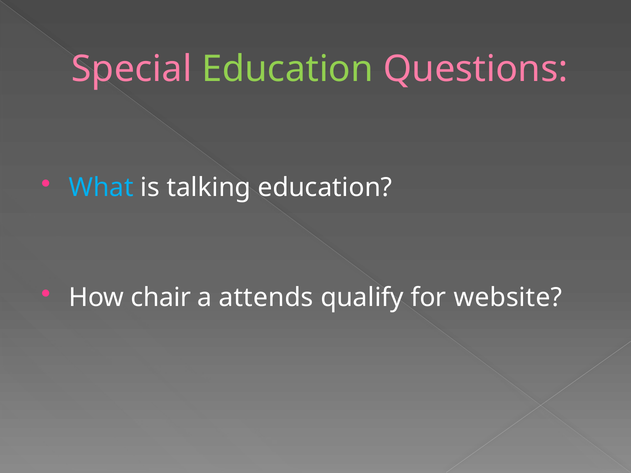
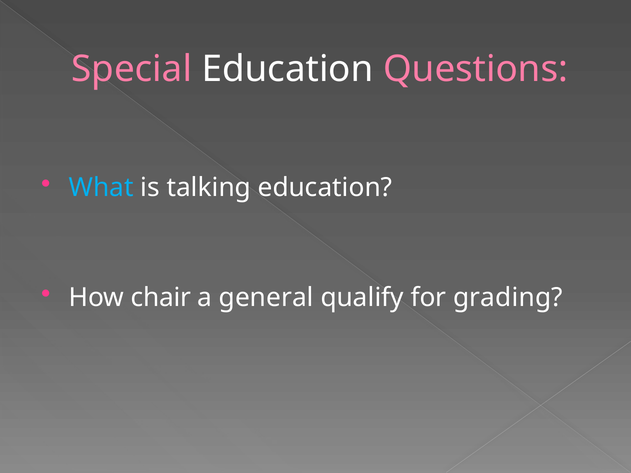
Education colour: light green -> white (288, 69)
attends: attends -> general (266, 298)
website: website -> grading (508, 298)
